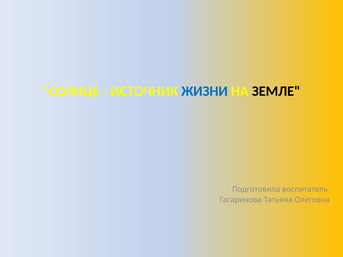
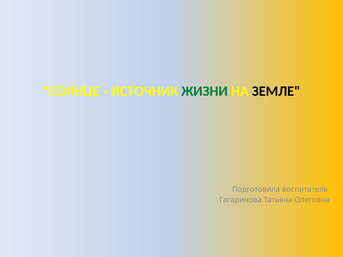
ЖИЗНИ colour: blue -> green (205, 91)
